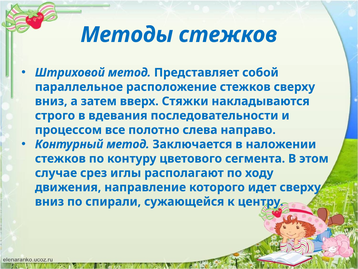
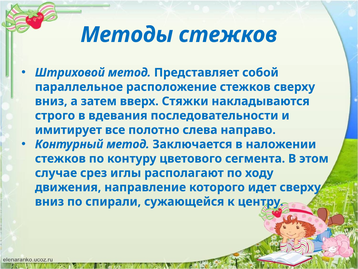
процессом: процессом -> имитирует (68, 130)
